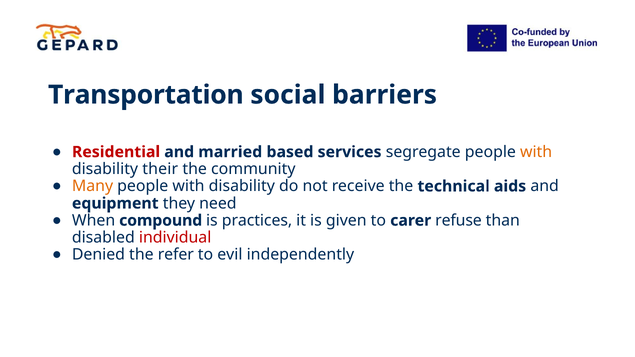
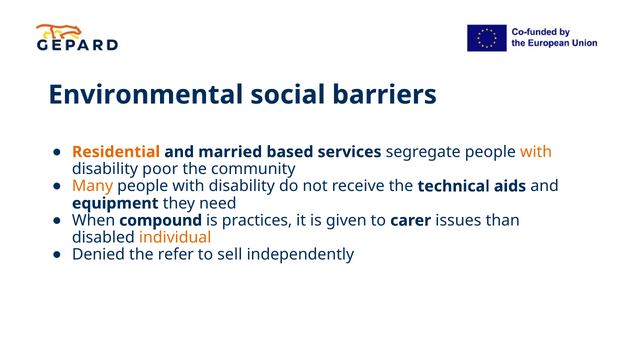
Transportation: Transportation -> Environmental (146, 95)
Residential colour: red -> orange (116, 152)
their: their -> poor (160, 169)
refuse: refuse -> issues (458, 221)
individual colour: red -> orange (175, 238)
evil: evil -> sell (230, 255)
